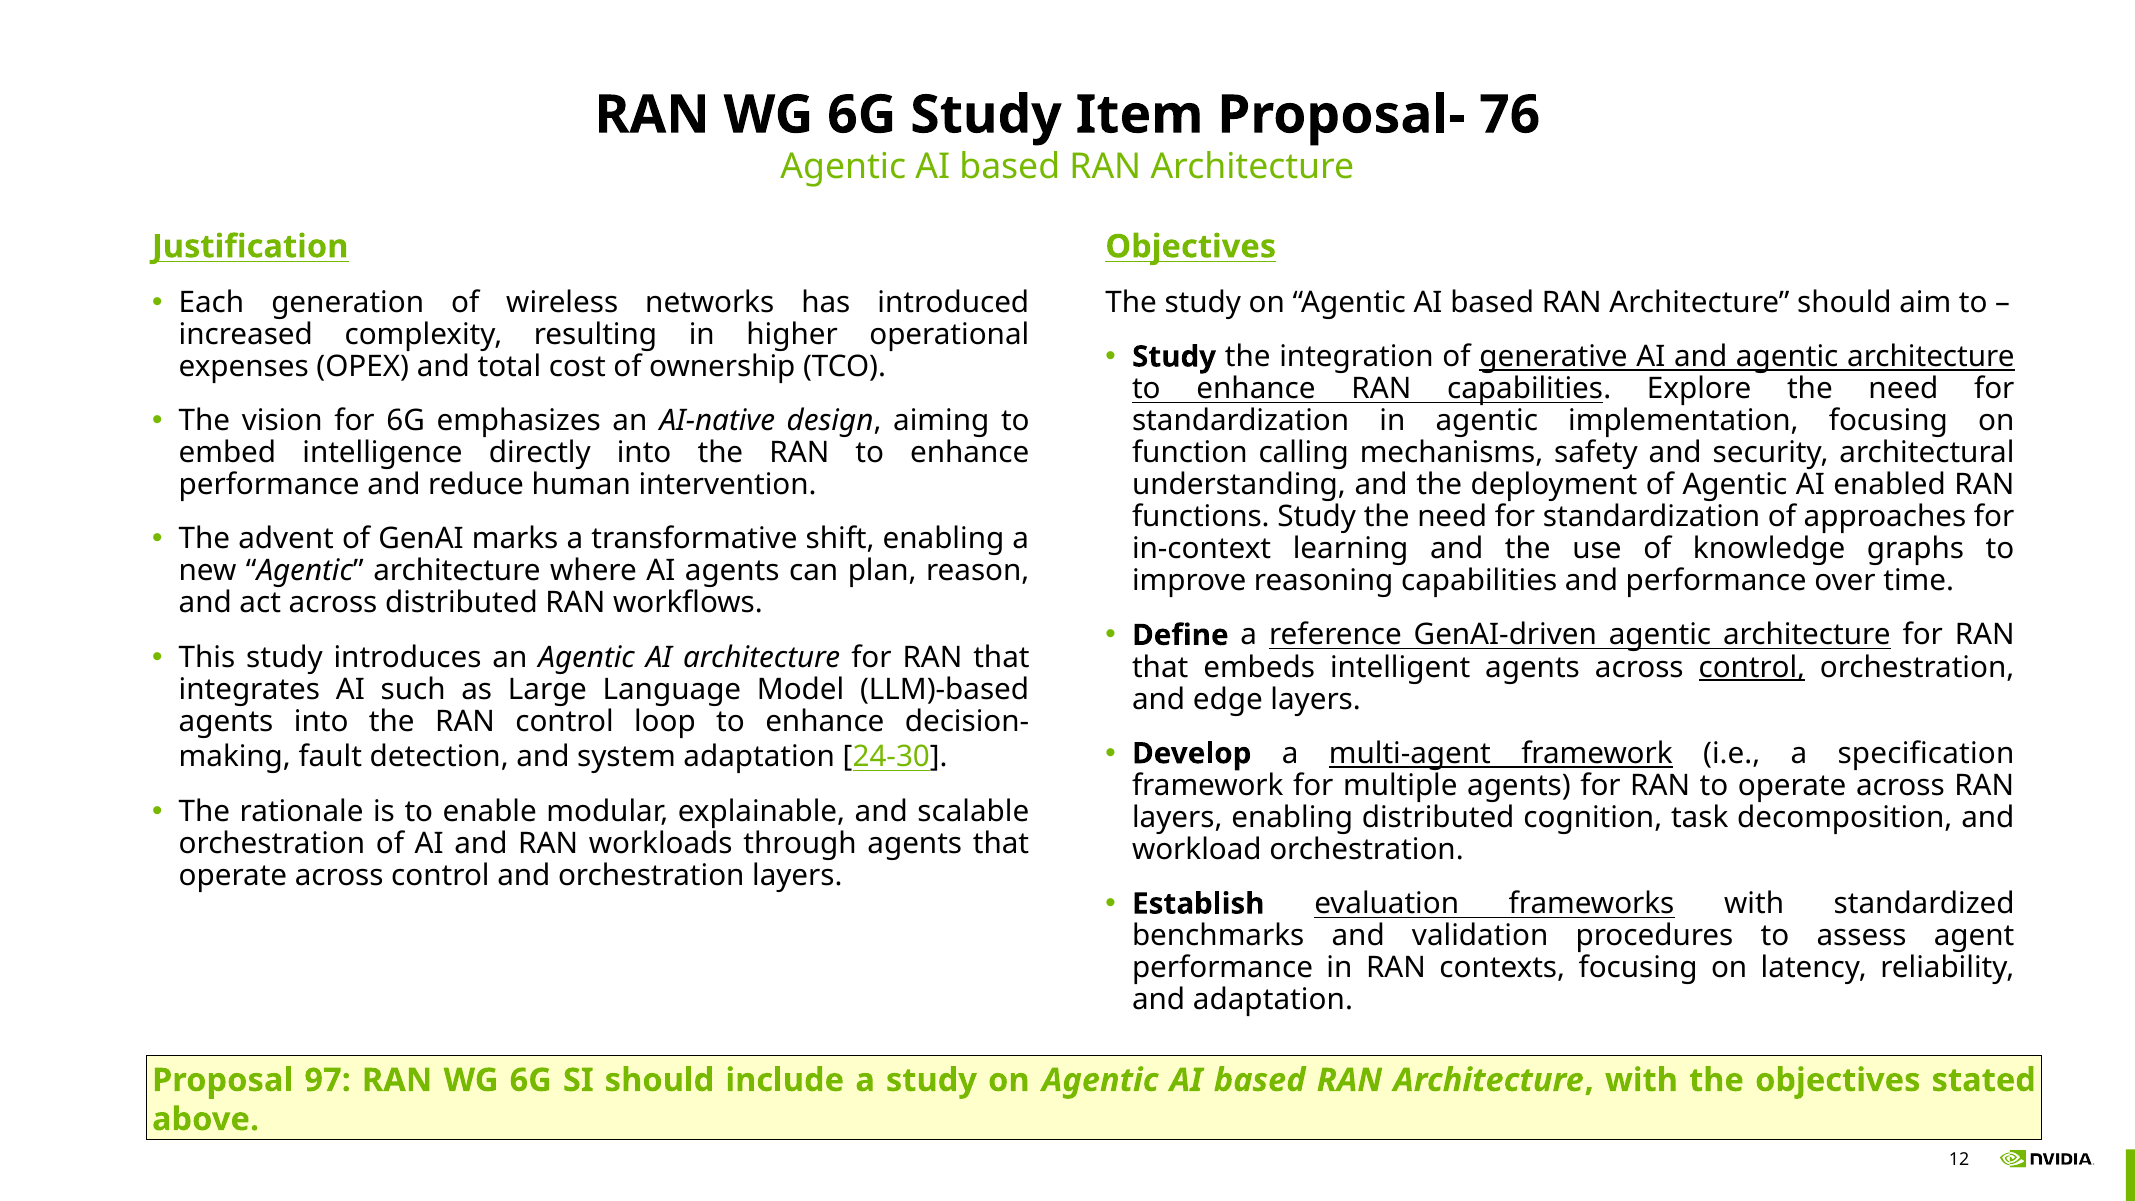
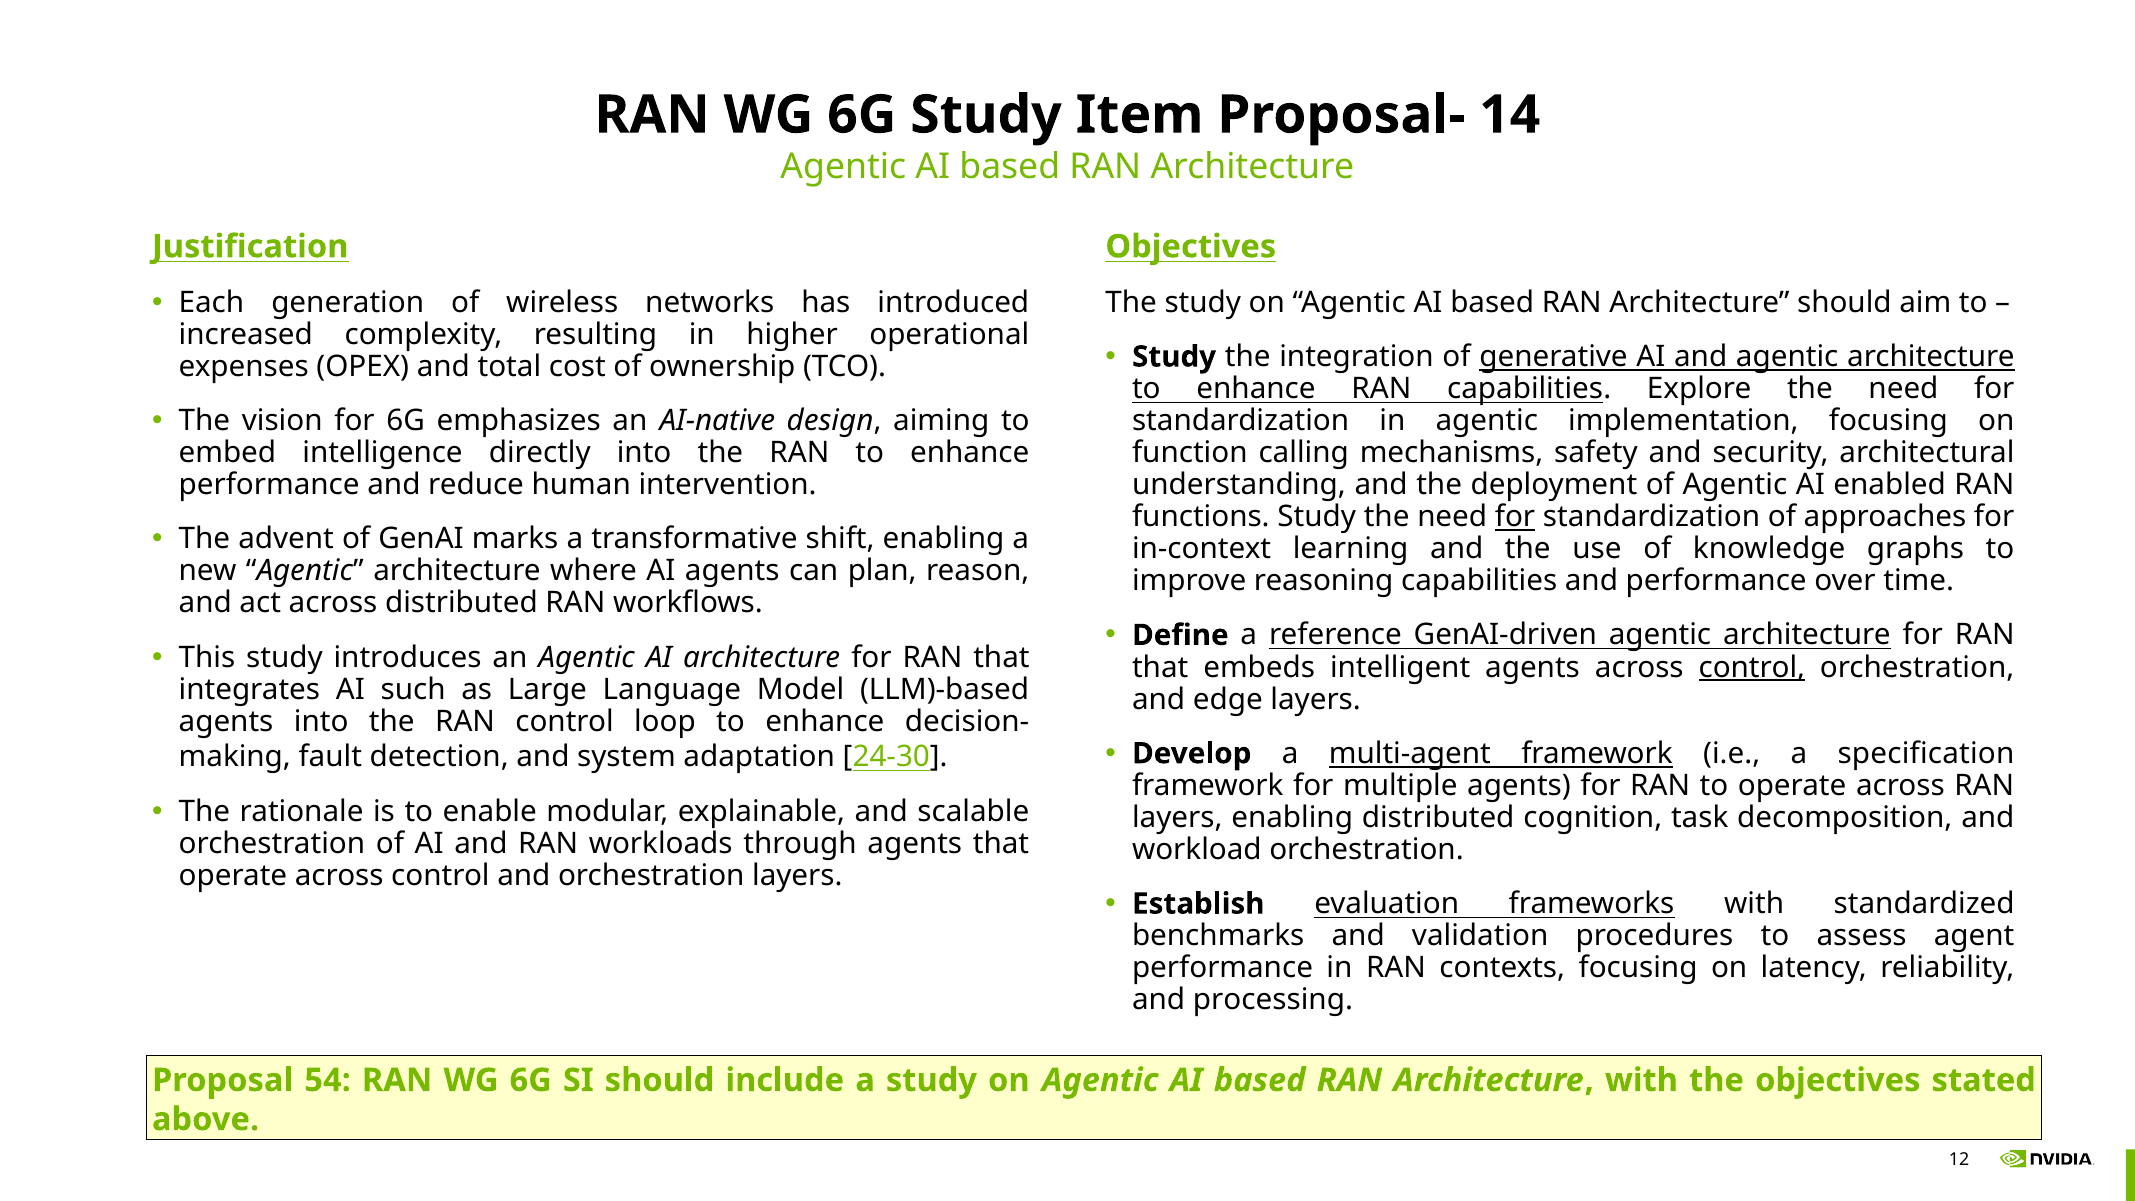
76: 76 -> 14 (1510, 115)
for underline: none -> present (1515, 517)
and adaptation: adaptation -> processing (1273, 1000)
97: 97 -> 54 (328, 1080)
